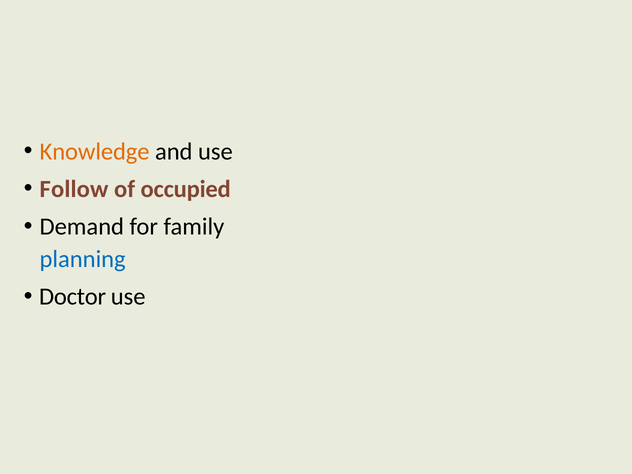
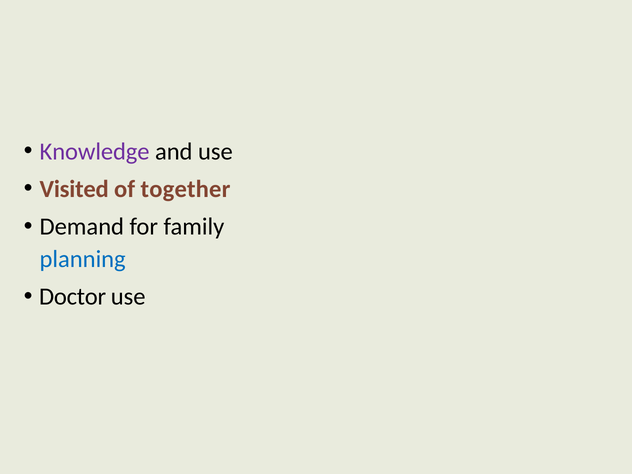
Knowledge colour: orange -> purple (95, 151)
Follow: Follow -> Visited (74, 189)
occupied: occupied -> together (185, 189)
